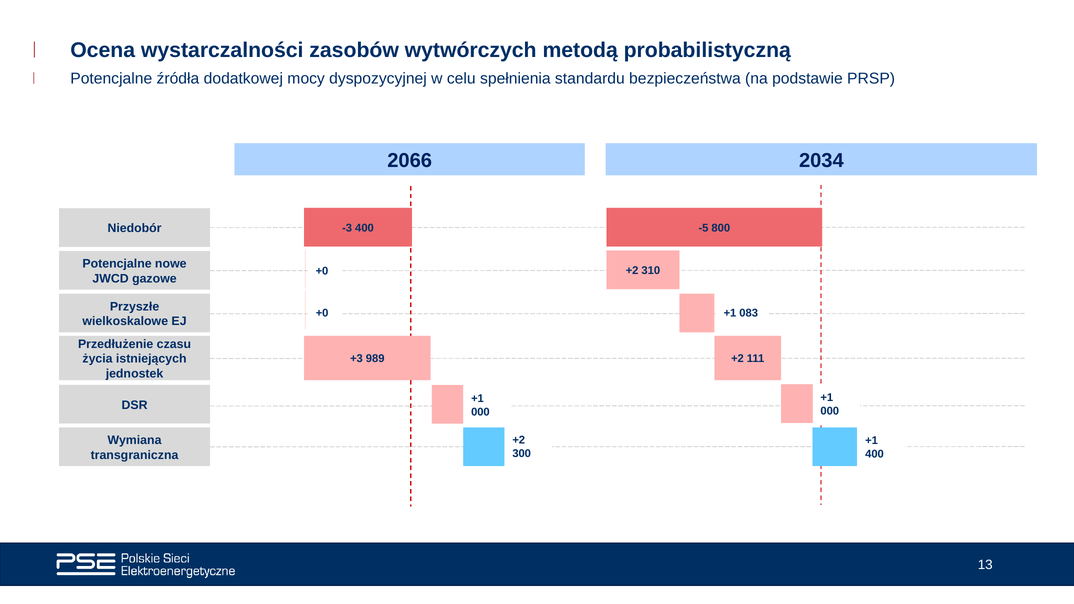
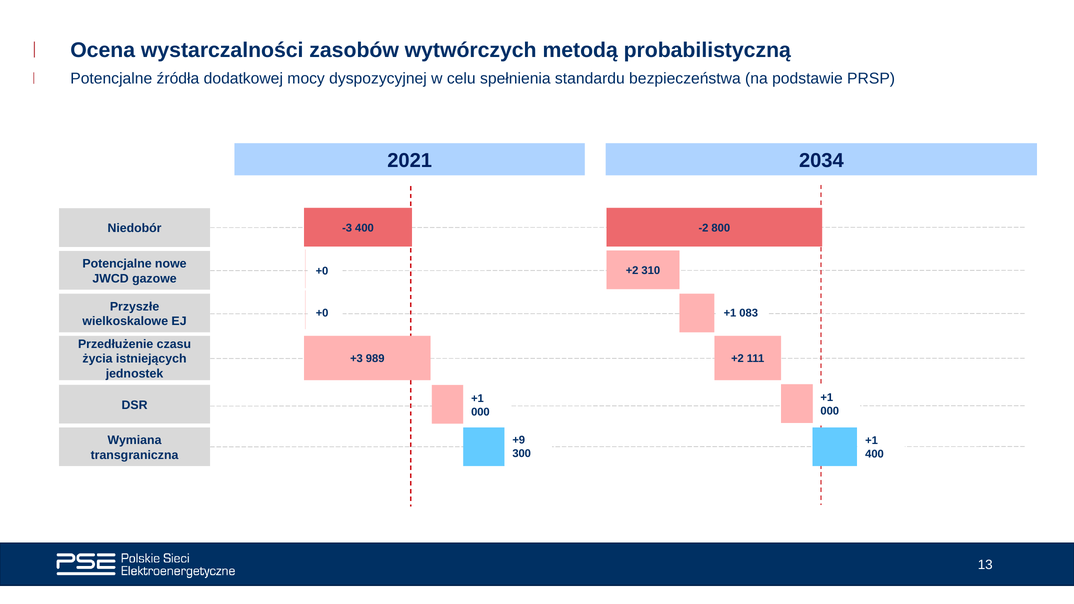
2066: 2066 -> 2021 (410, 161)
-5: -5 -> -2 (704, 228)
+2: +2 -> +9 (519, 440)
